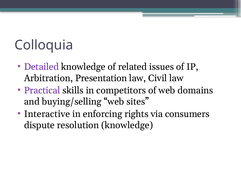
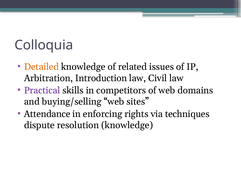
Detailed colour: purple -> orange (41, 67)
Presentation: Presentation -> Introduction (101, 78)
Interactive: Interactive -> Attendance (47, 114)
consumers: consumers -> techniques (187, 114)
